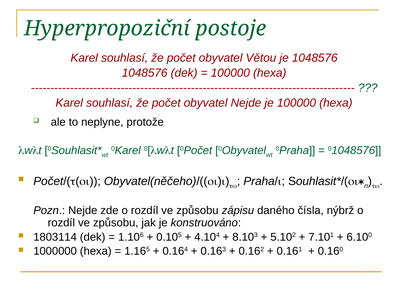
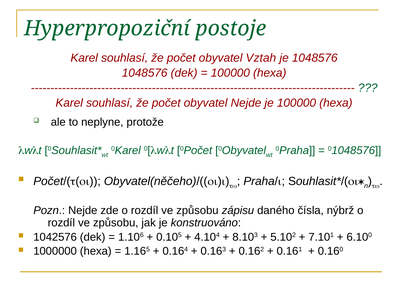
Větou: Větou -> Vztah (261, 58)
1803114: 1803114 -> 1042576 (55, 237)
